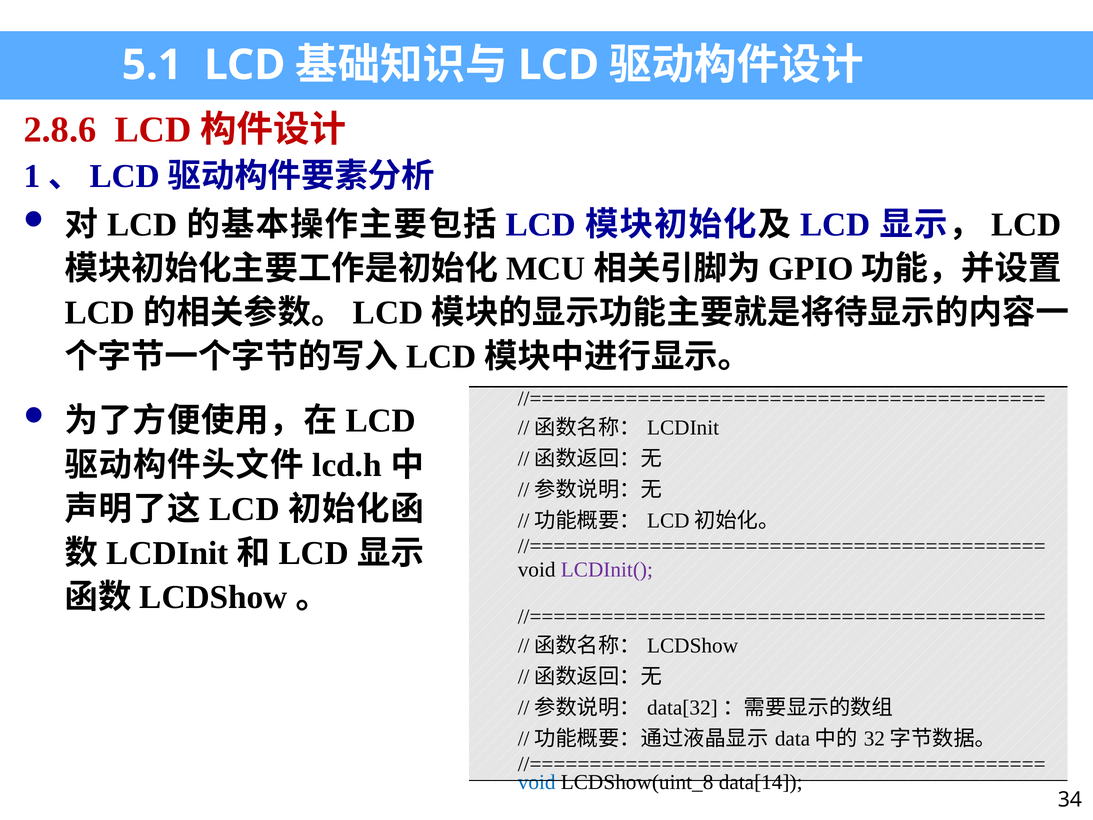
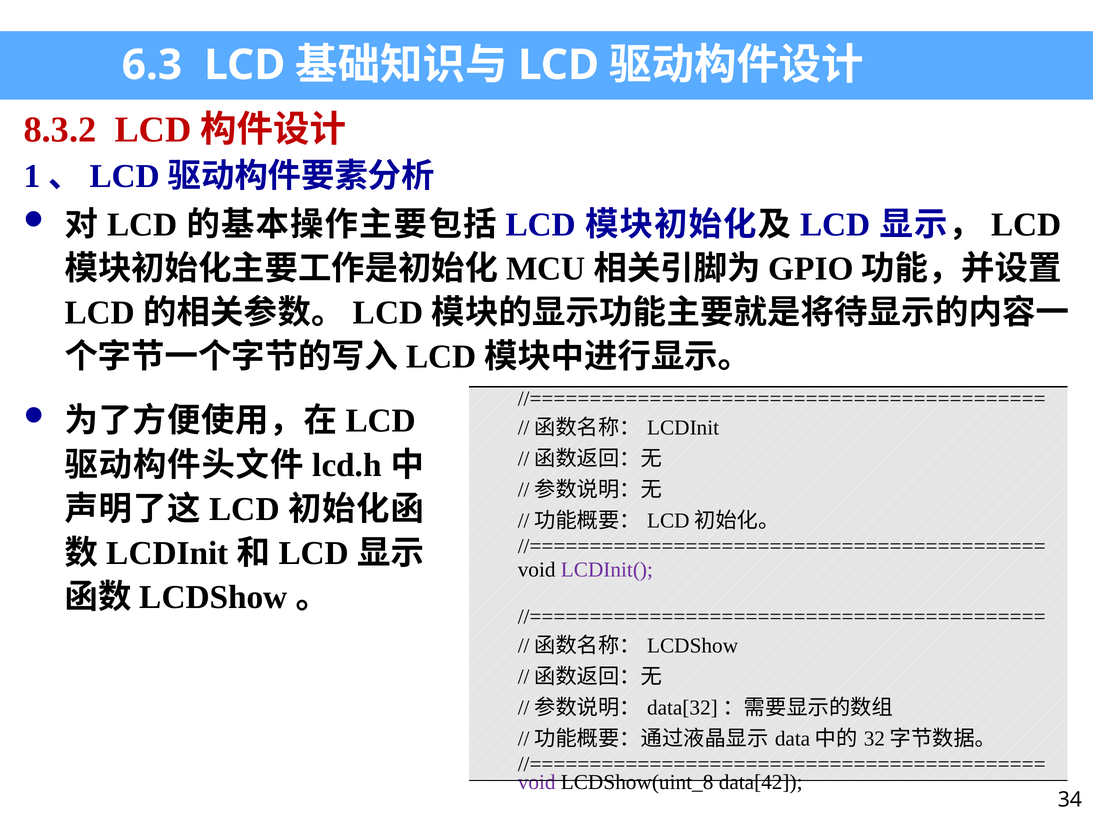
5.1: 5.1 -> 6.3 (152, 65)
2.8.6: 2.8.6 -> 8.3.2 (60, 130)
void colour: blue -> purple (537, 782)
data[14: data[14 -> data[42 (761, 782)
